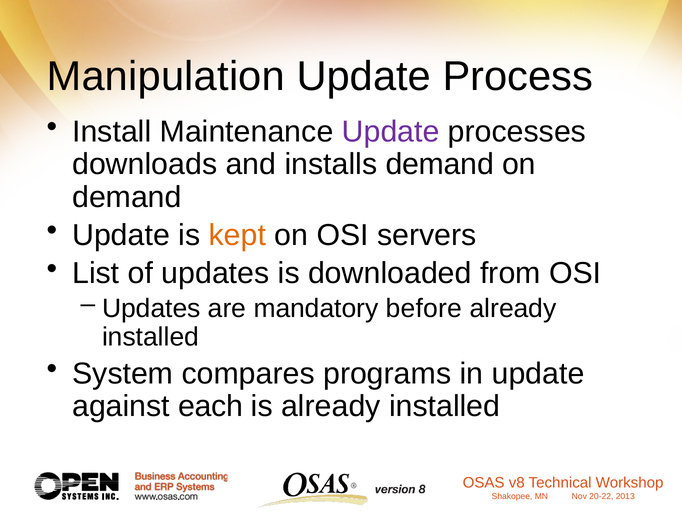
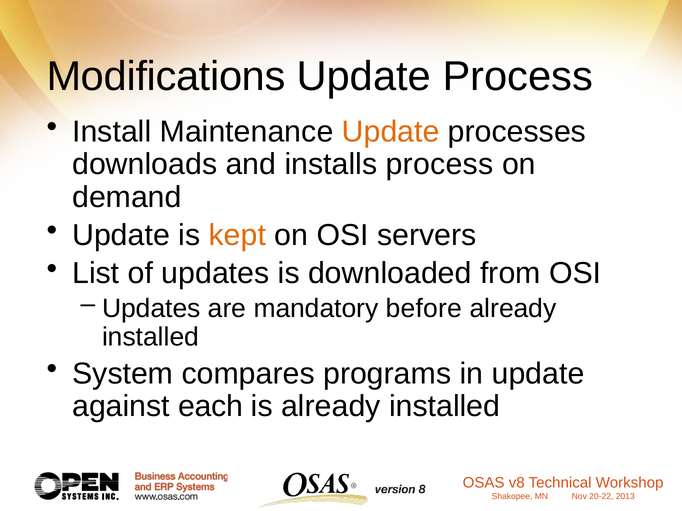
Manipulation: Manipulation -> Modifications (166, 77)
Update colour: purple -> orange (391, 132)
installs demand: demand -> process (439, 164)
